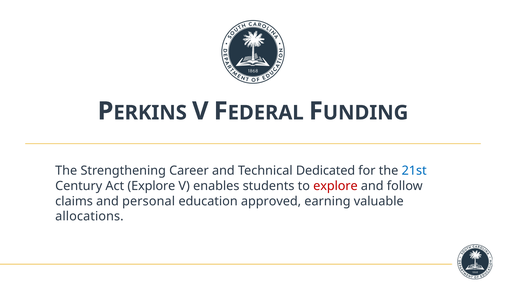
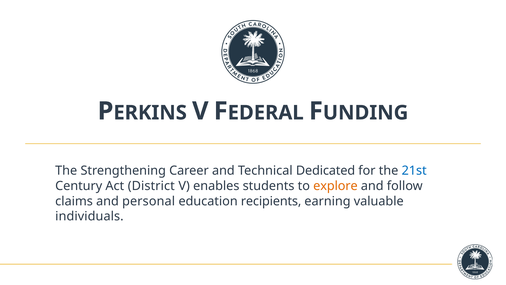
Act Explore: Explore -> District (151, 186)
explore colour: red -> orange (335, 186)
approved: approved -> recipients (271, 201)
allocations: allocations -> individuals (89, 216)
